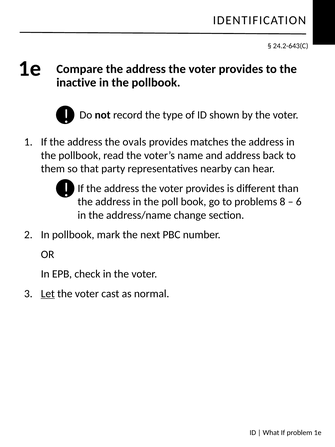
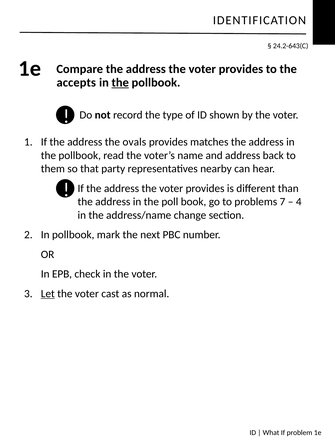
inactive: inactive -> accepts (76, 82)
the underline: none -> present (120, 82)
8: 8 -> 7 (282, 202)
6: 6 -> 4 (299, 202)
